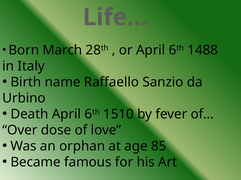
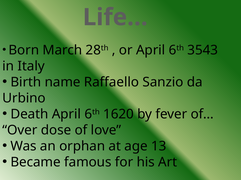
1488: 1488 -> 3543 (203, 50)
1510: 1510 -> 1620 (118, 115)
85: 85 -> 13 (159, 147)
